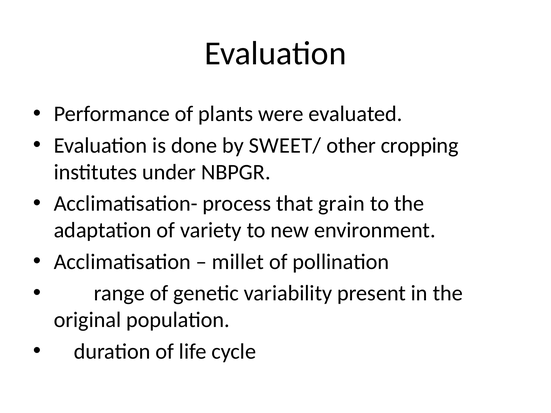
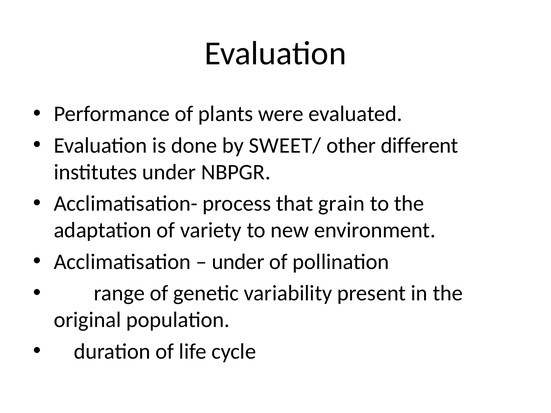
cropping: cropping -> different (420, 146)
millet: millet -> under (238, 262)
